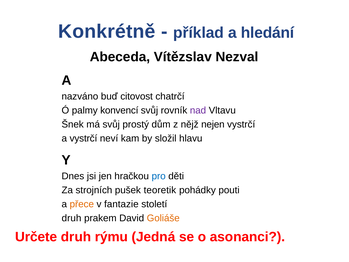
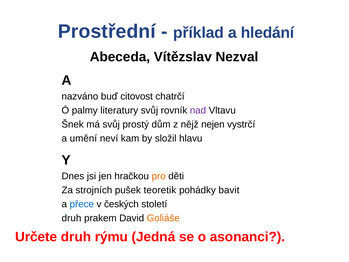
Konkrétně: Konkrétně -> Prostřední (107, 32)
konvencí: konvencí -> literatury (119, 110)
a vystrčí: vystrčí -> umění (83, 138)
pro colour: blue -> orange (159, 176)
pouti: pouti -> bavit (229, 190)
přece colour: orange -> blue (82, 204)
fantazie: fantazie -> českých (121, 204)
